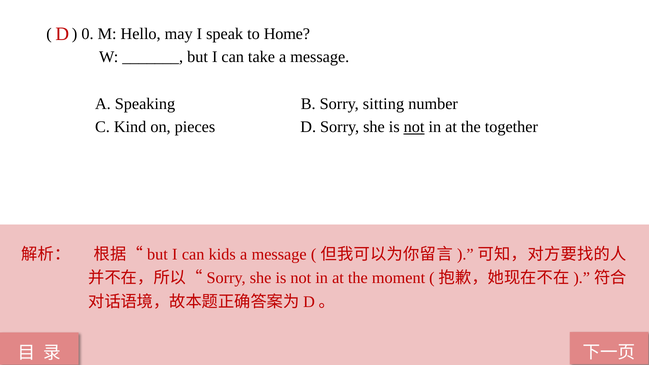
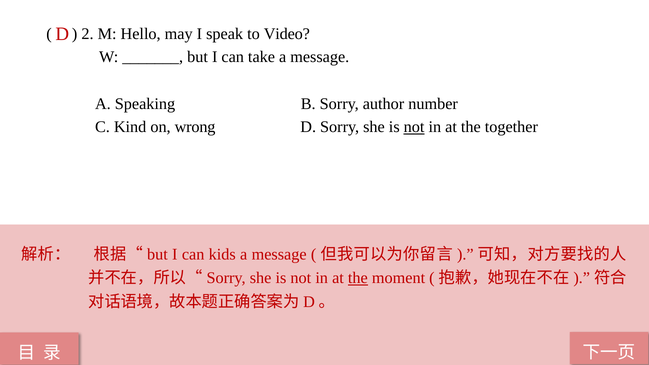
0: 0 -> 2 (88, 34)
Home: Home -> Video (287, 34)
sitting: sitting -> author (384, 104)
pieces: pieces -> wrong (195, 127)
the underline: none -> present (358, 278)
